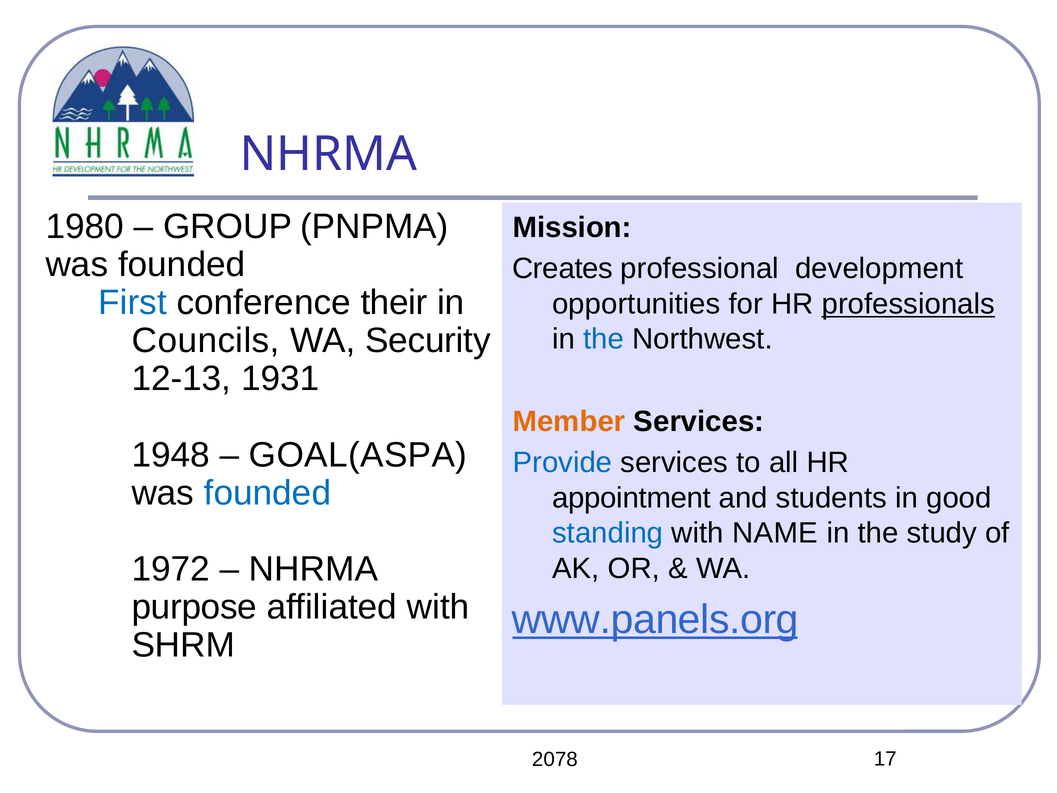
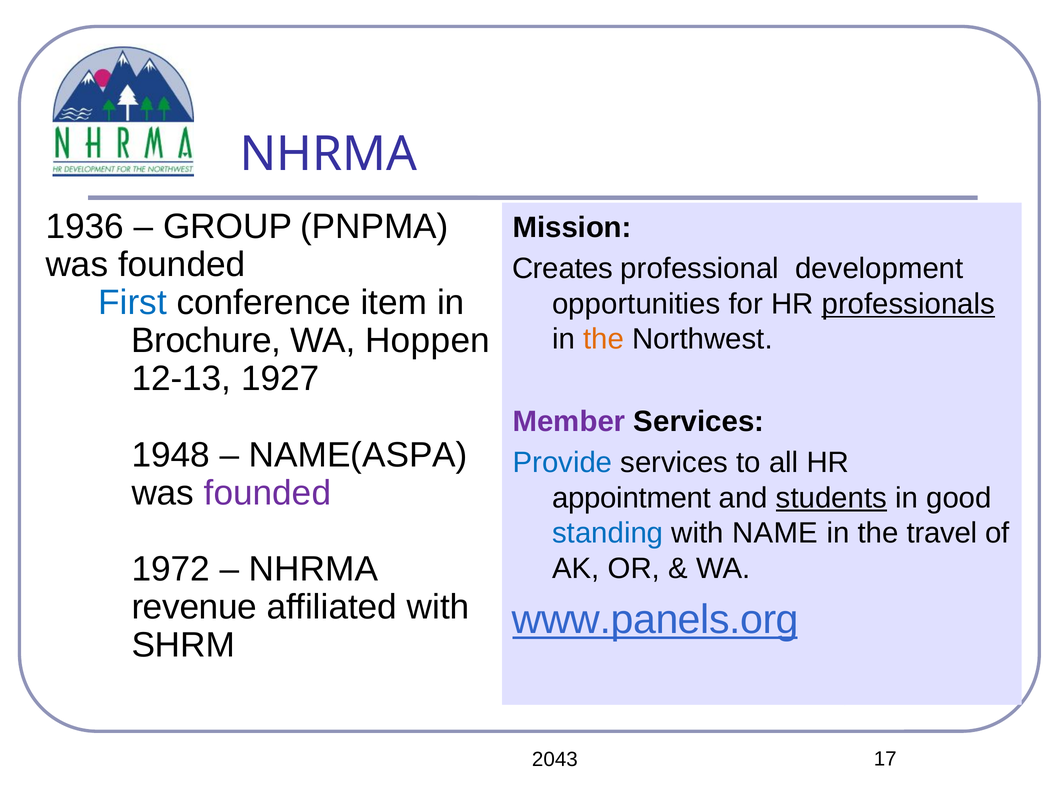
1980: 1980 -> 1936 (85, 227)
their: their -> item (394, 303)
Councils: Councils -> Brochure (206, 341)
Security: Security -> Hoppen (428, 341)
the colour: blue -> orange (604, 339)
1931: 1931 -> 1927 (280, 379)
Member colour: orange -> purple (569, 421)
GOAL(ASPA: GOAL(ASPA -> NAME(ASPA (358, 455)
founded colour: blue -> purple (268, 493)
students underline: none -> present (831, 498)
study: study -> travel (942, 533)
purpose: purpose -> revenue (194, 607)
2078: 2078 -> 2043 (555, 759)
